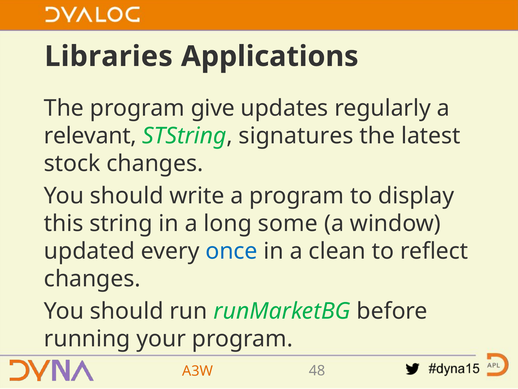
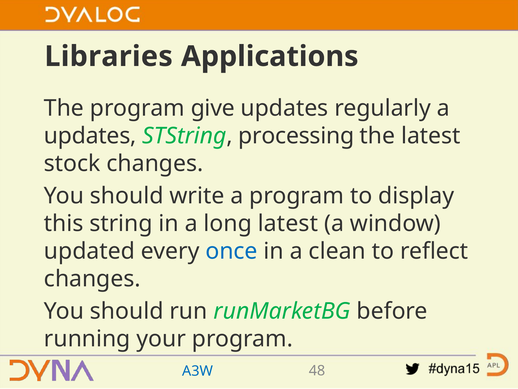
relevant: relevant -> updates (90, 136)
signatures: signatures -> processing (296, 136)
long some: some -> latest (288, 223)
A3W colour: orange -> blue (197, 370)
